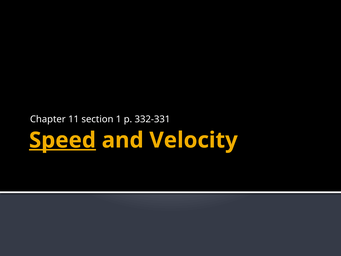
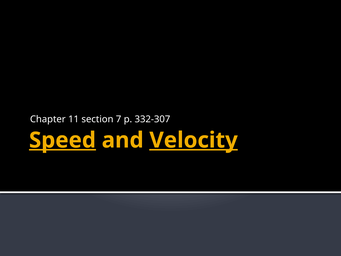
1: 1 -> 7 (119, 119)
332-331: 332-331 -> 332-307 (152, 119)
Velocity underline: none -> present (194, 140)
